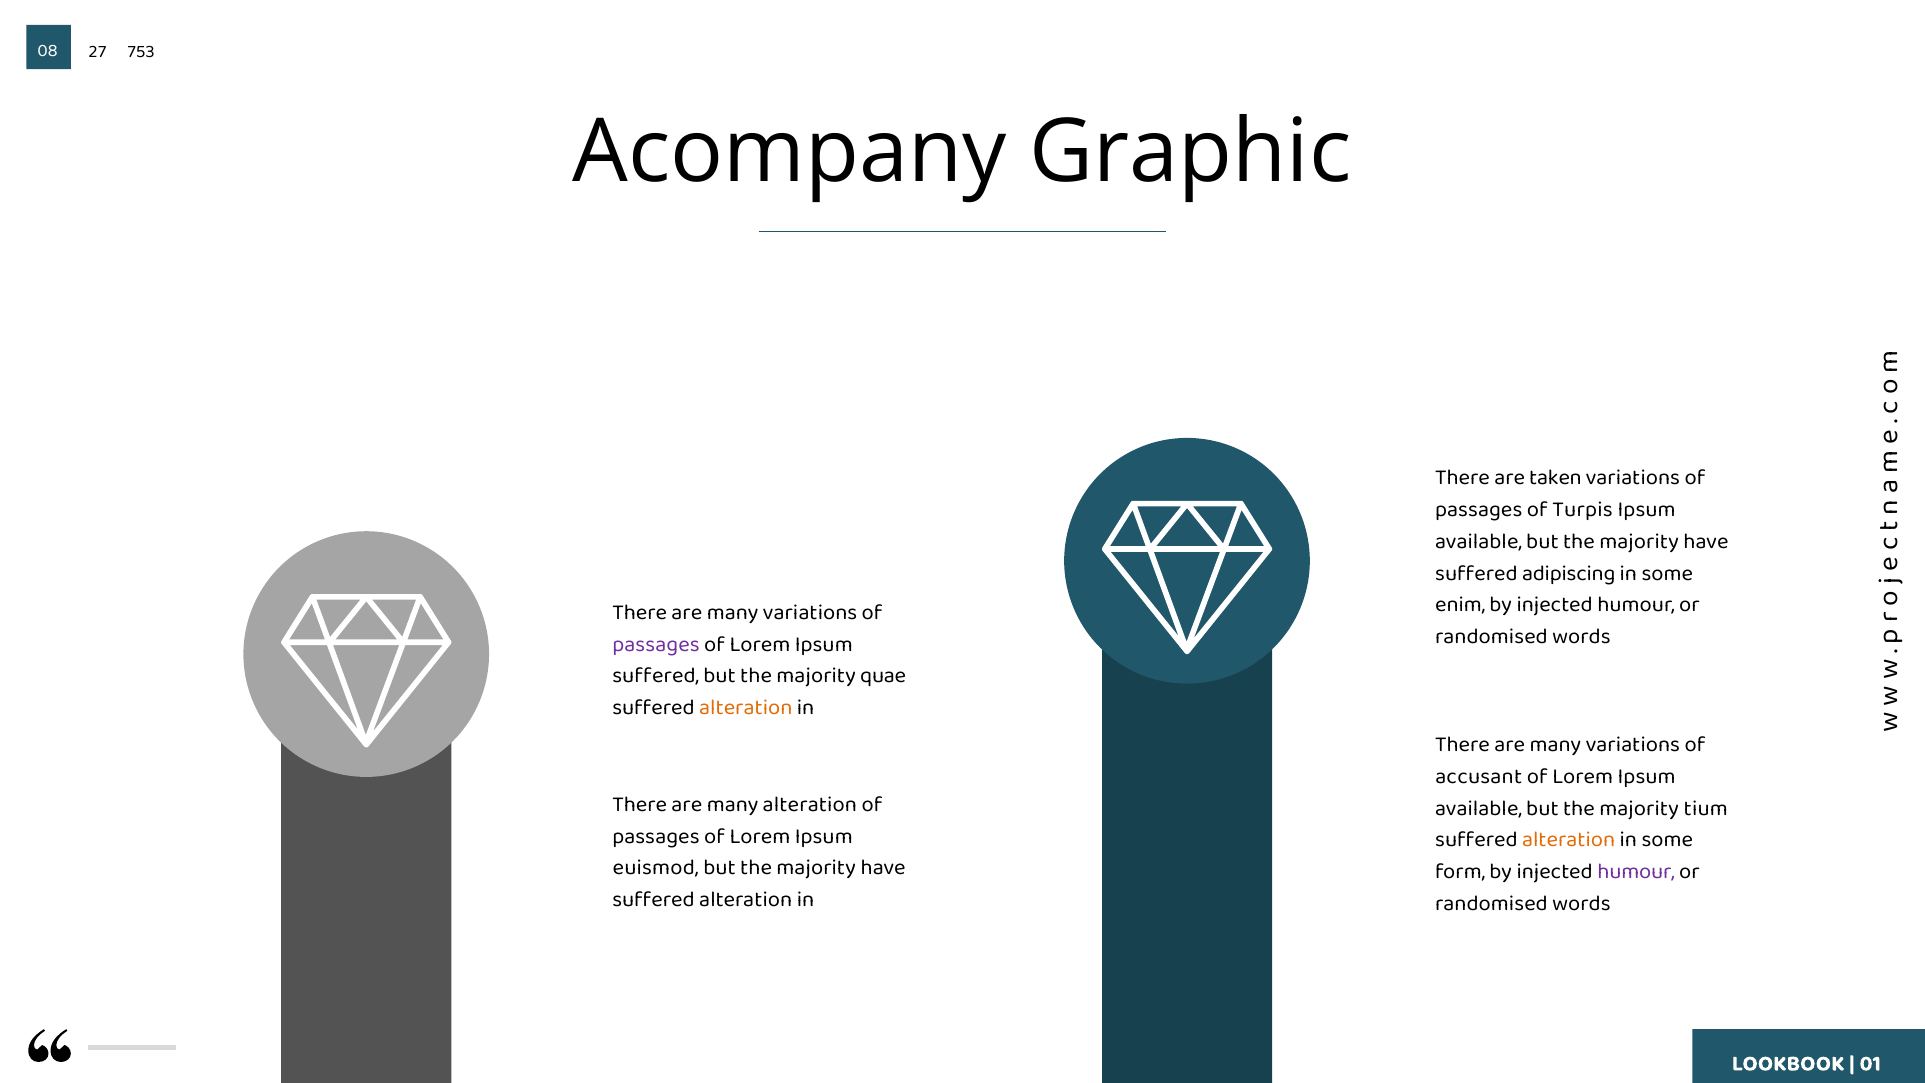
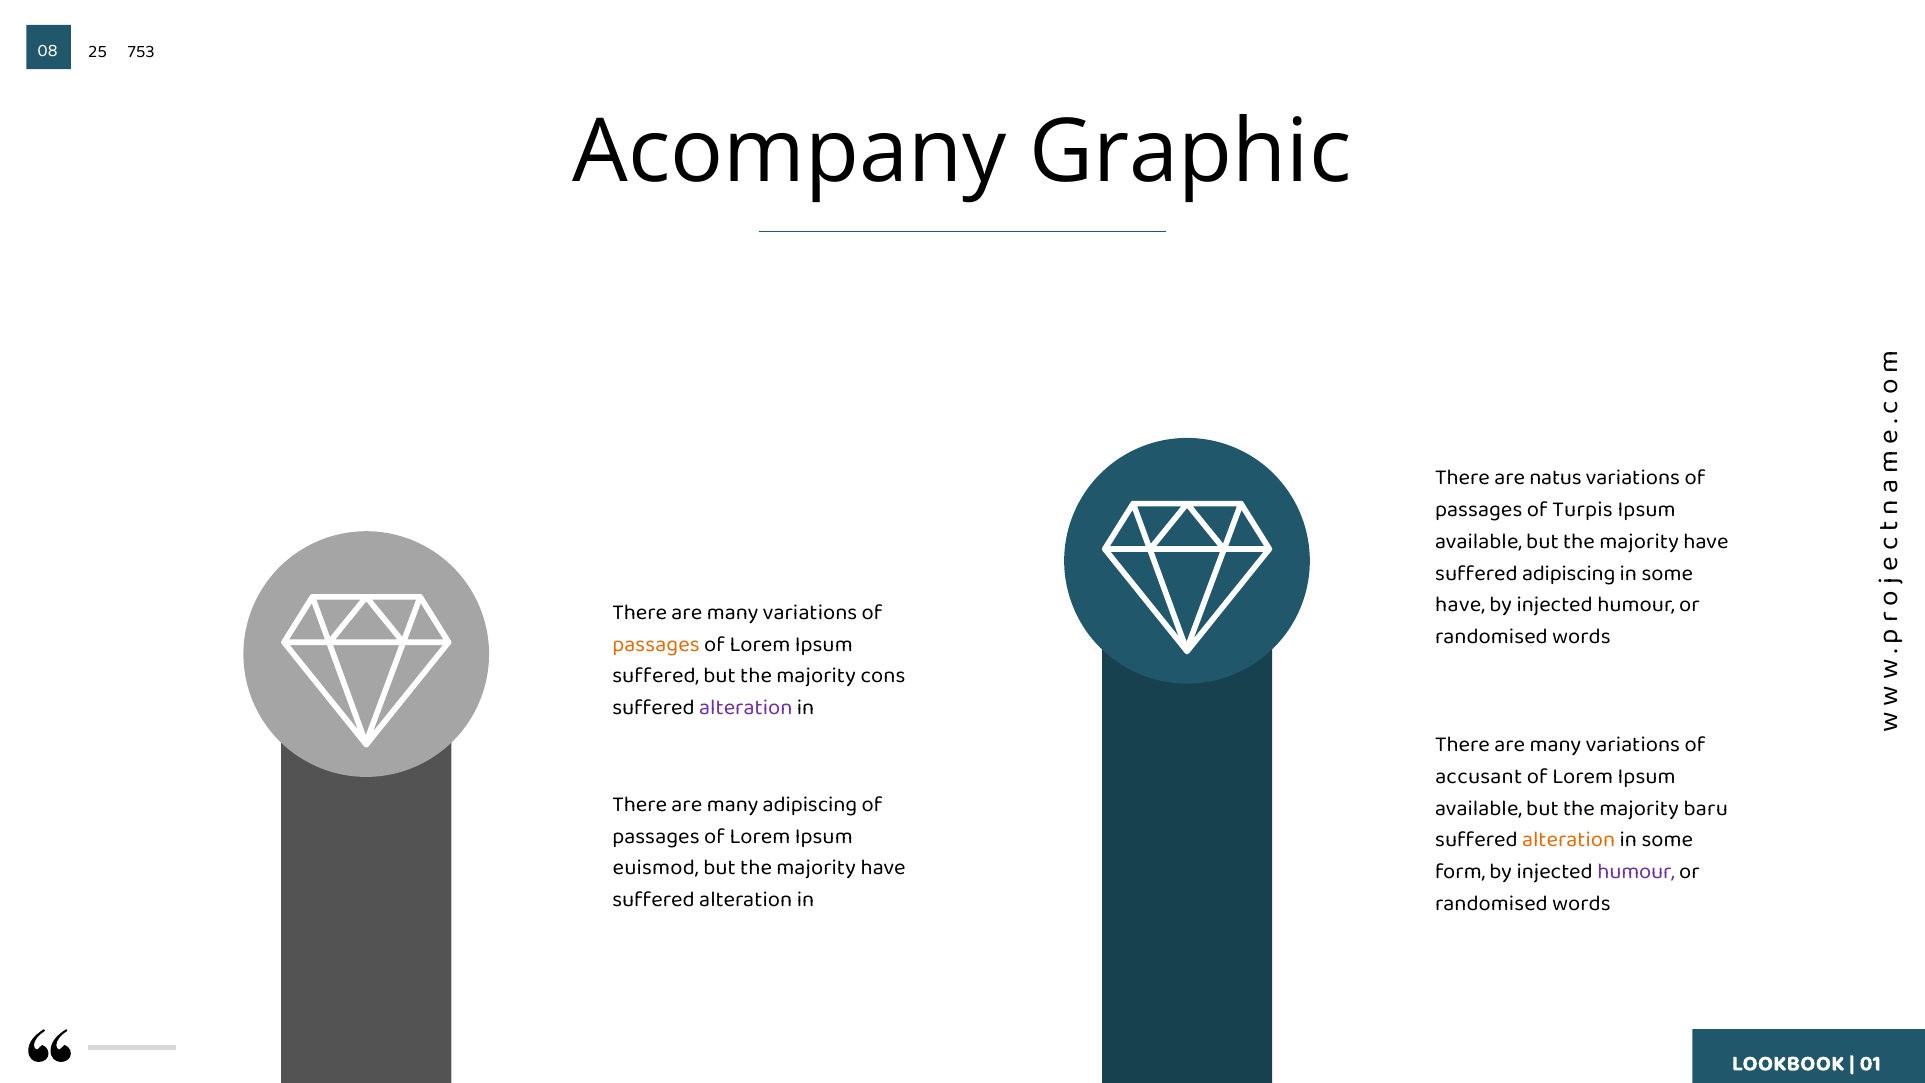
27: 27 -> 25 (98, 51)
taken: taken -> natus (1556, 477)
enim: enim -> have (1460, 604)
passages colour: purple -> orange (656, 644)
quae: quae -> cons (883, 675)
alteration colour: orange -> purple (746, 707)
many alteration: alteration -> adipiscing (810, 804)
tium: tium -> baru (1706, 808)
